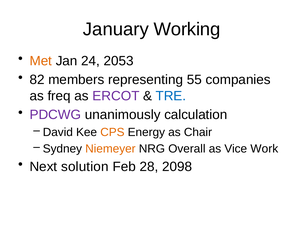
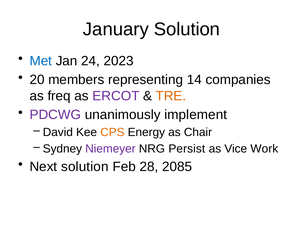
January Working: Working -> Solution (187, 29)
Met colour: orange -> blue (41, 61)
2053: 2053 -> 2023 (119, 61)
82: 82 -> 20 (37, 80)
55: 55 -> 14 (194, 80)
TRE colour: blue -> orange (171, 96)
calculation: calculation -> implement (196, 115)
Niemeyer colour: orange -> purple (110, 149)
Overall: Overall -> Persist (187, 149)
2098: 2098 -> 2085 (177, 167)
